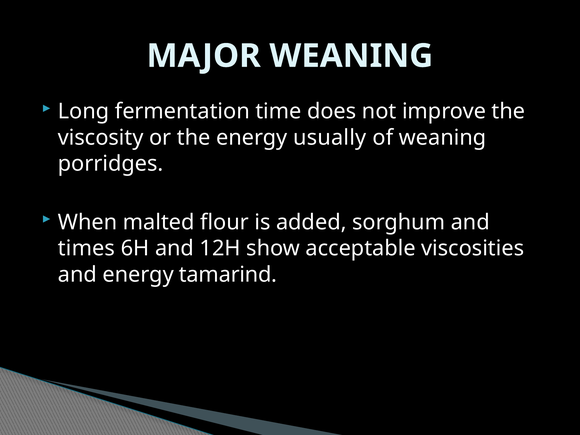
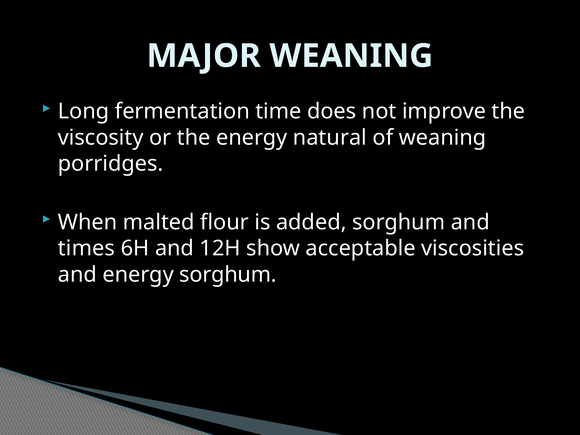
usually: usually -> natural (330, 138)
energy tamarind: tamarind -> sorghum (228, 275)
